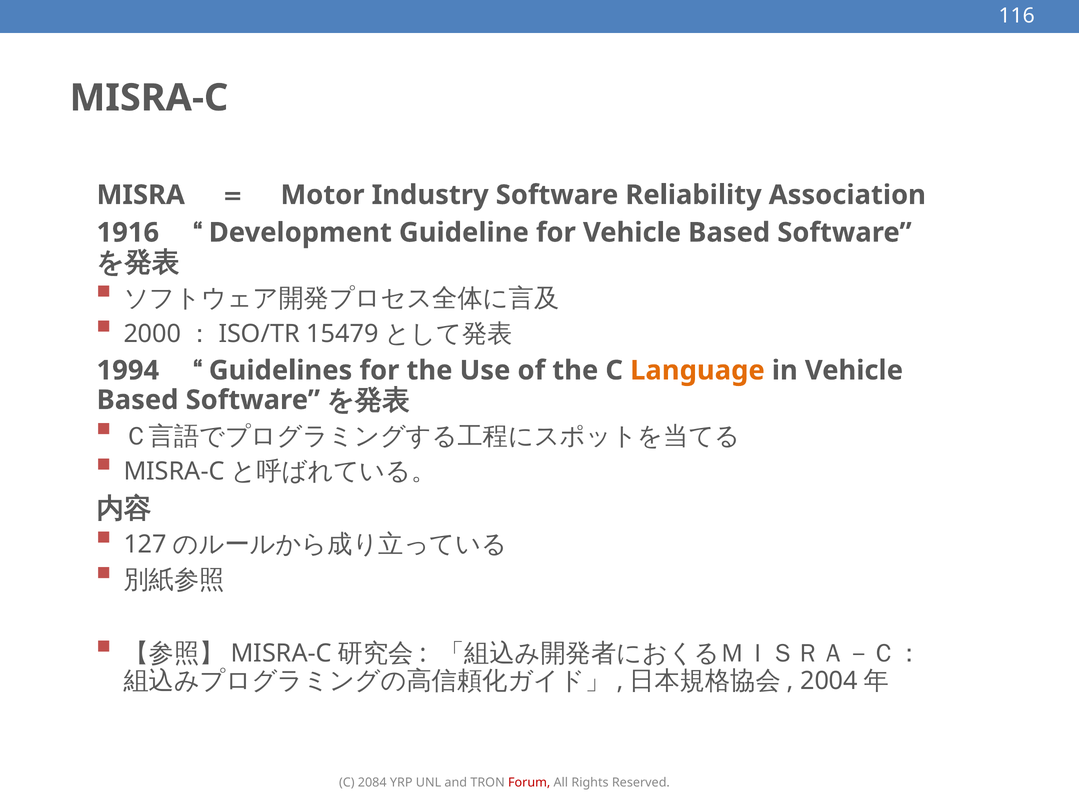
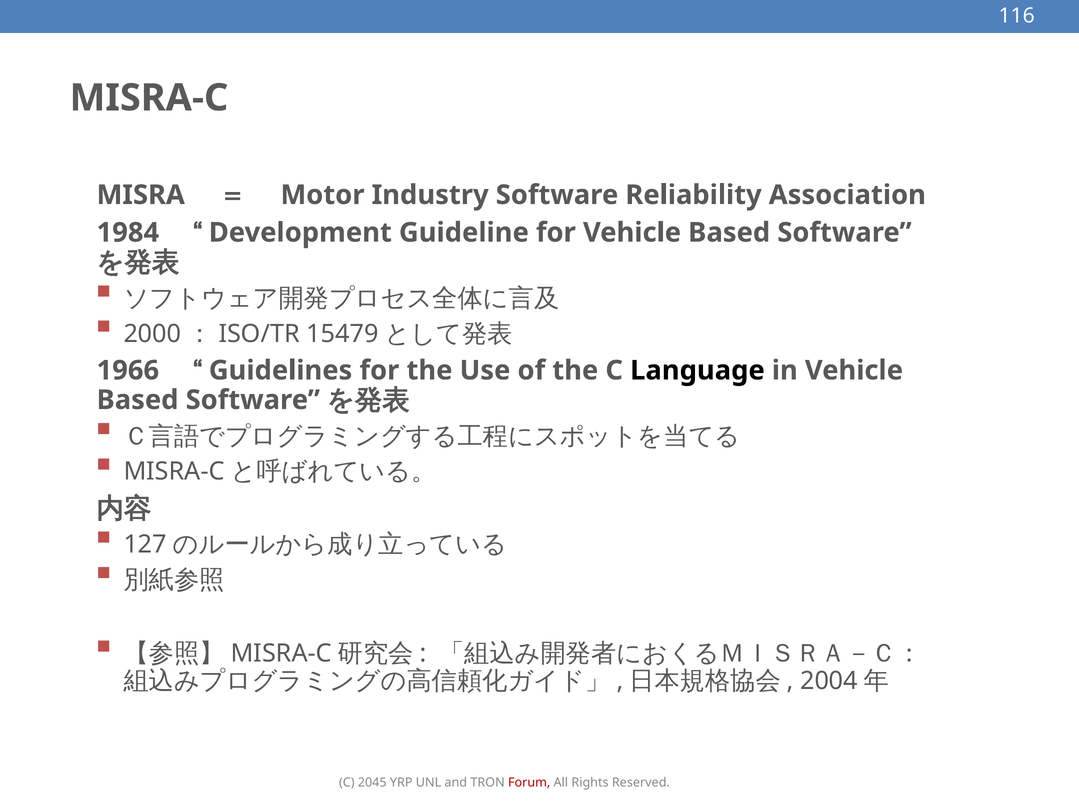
1916: 1916 -> 1984 (128, 232)
1994: 1994 -> 1966 (128, 370)
Language colour: orange -> black (697, 370)
2084: 2084 -> 2045 (372, 782)
